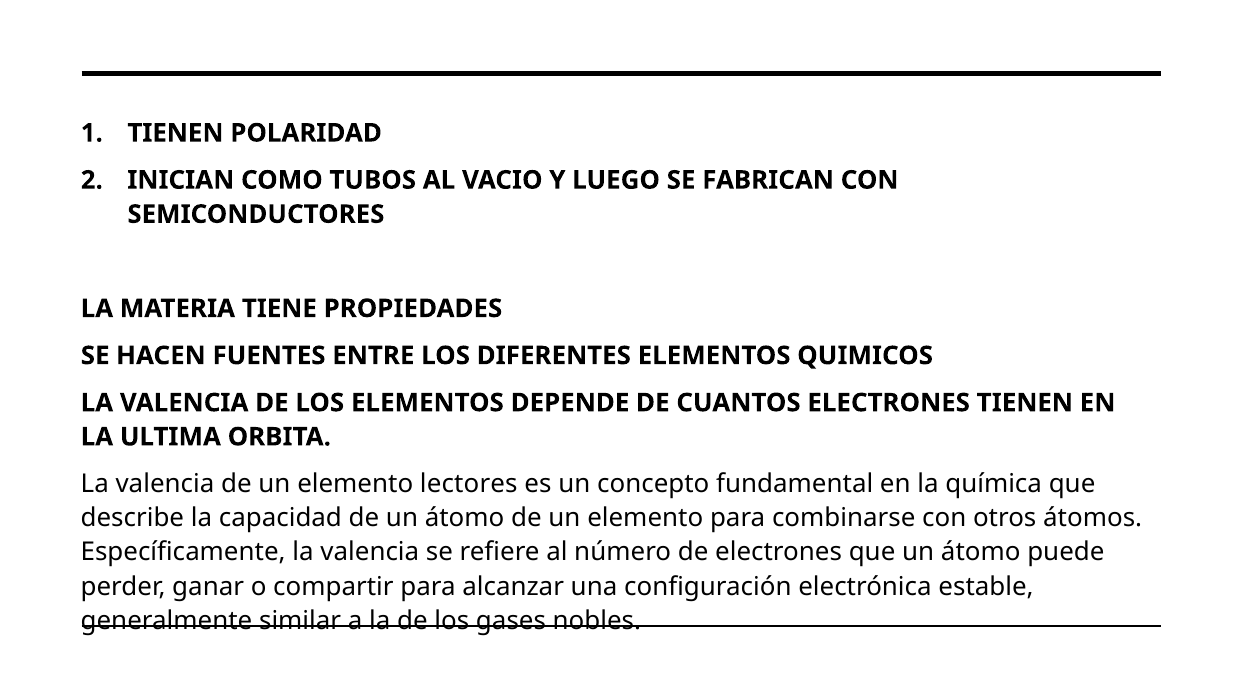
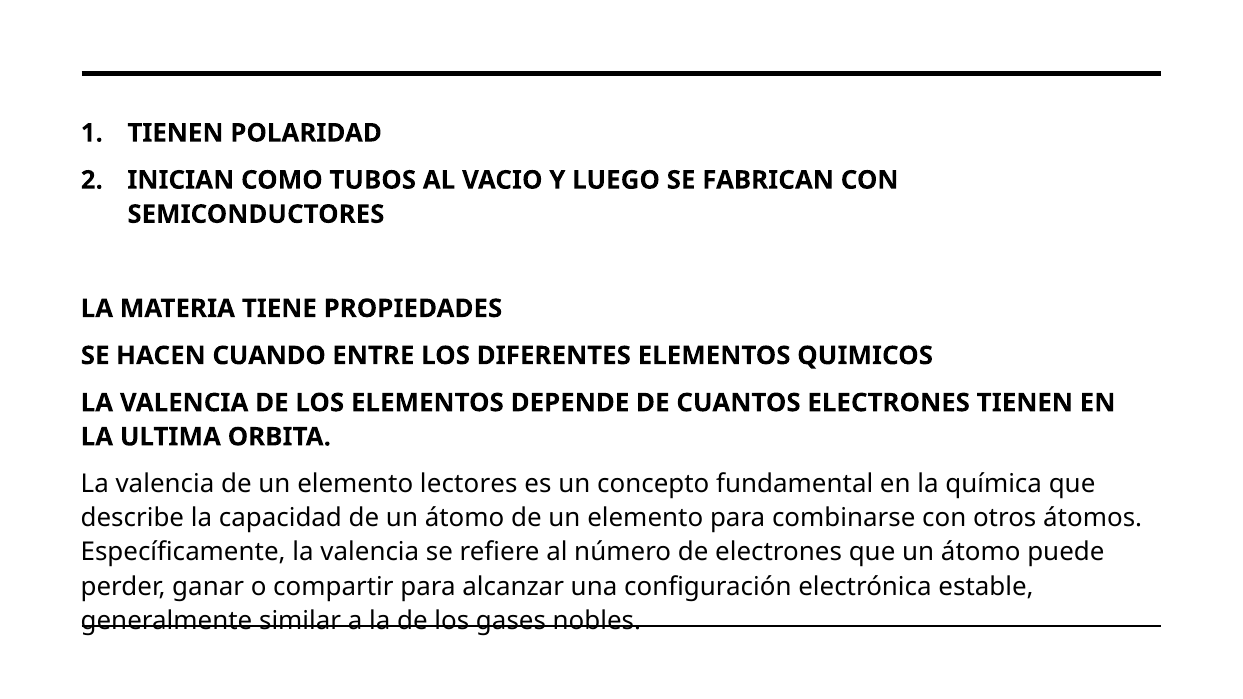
FUENTES: FUENTES -> CUANDO (269, 356)
